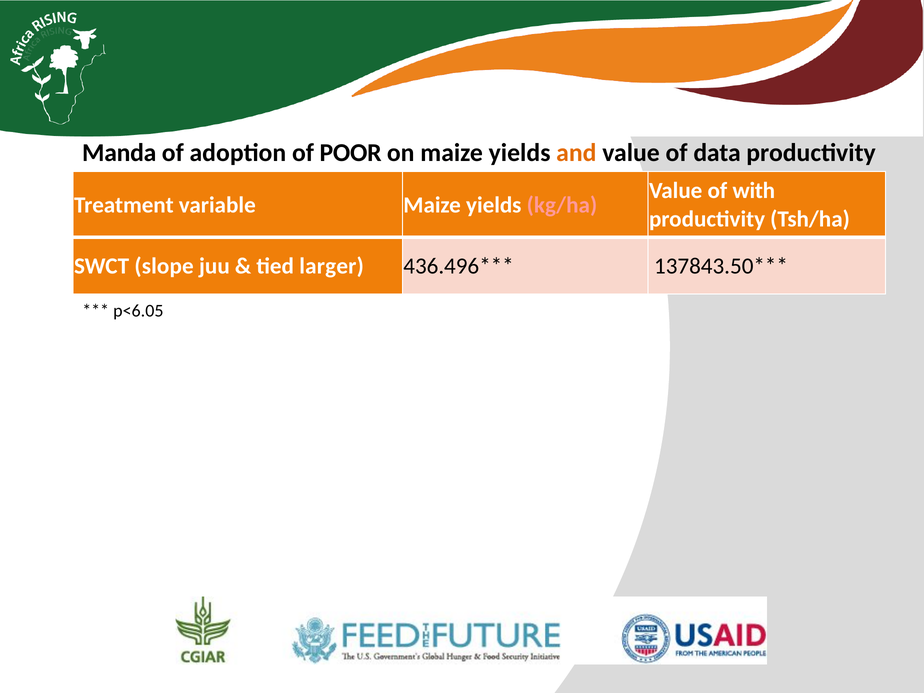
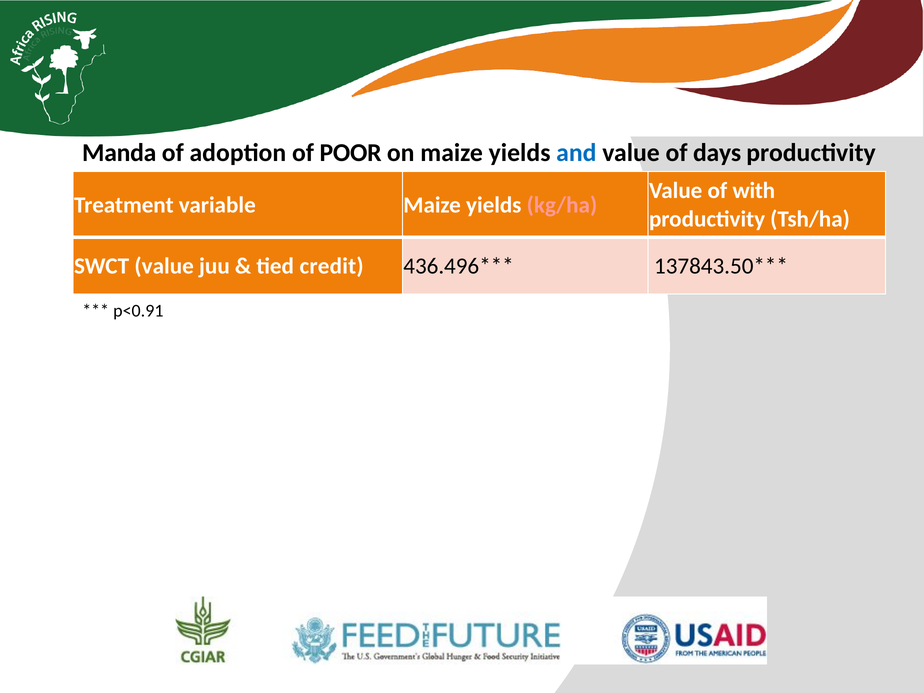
and colour: orange -> blue (576, 153)
data: data -> days (717, 153)
SWCT slope: slope -> value (164, 266)
larger: larger -> credit (332, 266)
p<6.05: p<6.05 -> p<0.91 (138, 311)
